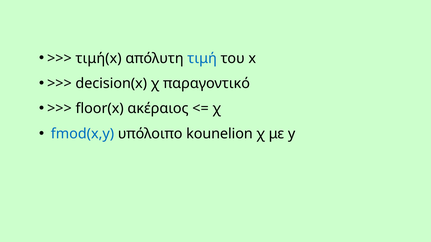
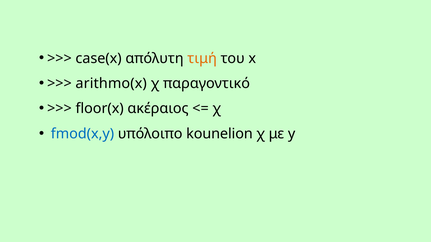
τιμή(x: τιμή(x -> case(x (99, 58)
τιμή colour: blue -> orange (202, 58)
decision(x: decision(x -> arithmo(x (111, 84)
